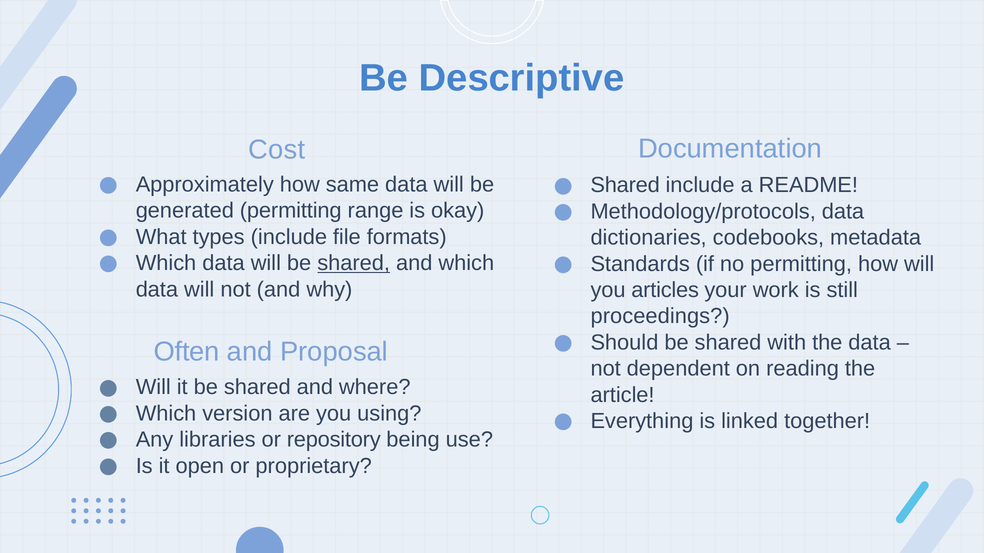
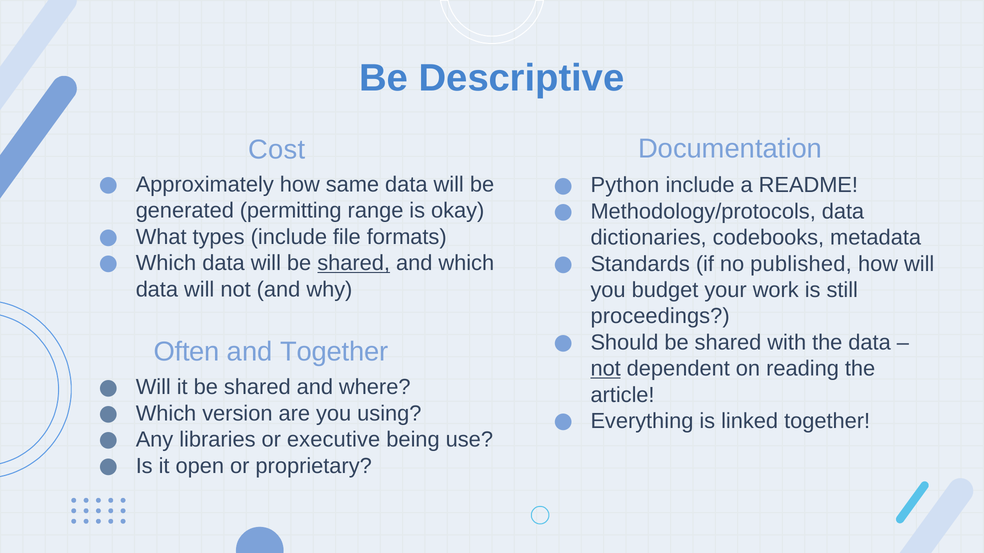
Shared: Shared -> Python (625, 185)
no permitting: permitting -> published (801, 264)
articles: articles -> budget (665, 290)
and Proposal: Proposal -> Together (334, 352)
not underline: none -> present (606, 369)
repository: repository -> executive (334, 440)
